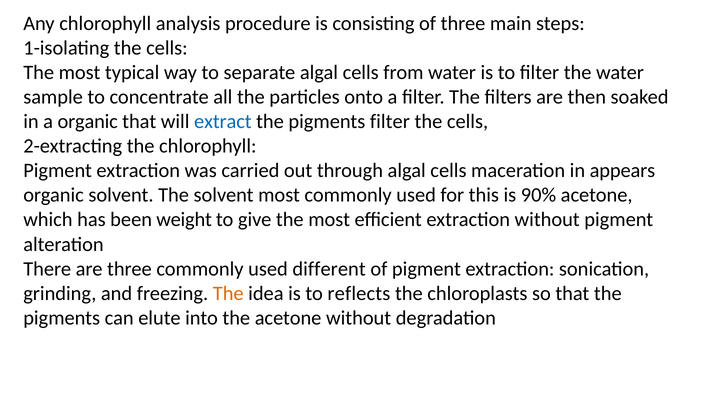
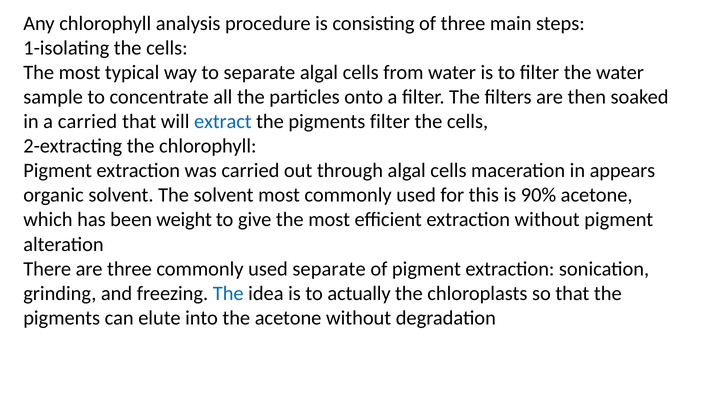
a organic: organic -> carried (87, 122)
used different: different -> separate (329, 269)
The colour: orange -> blue (228, 294)
reflects: reflects -> actually (359, 294)
